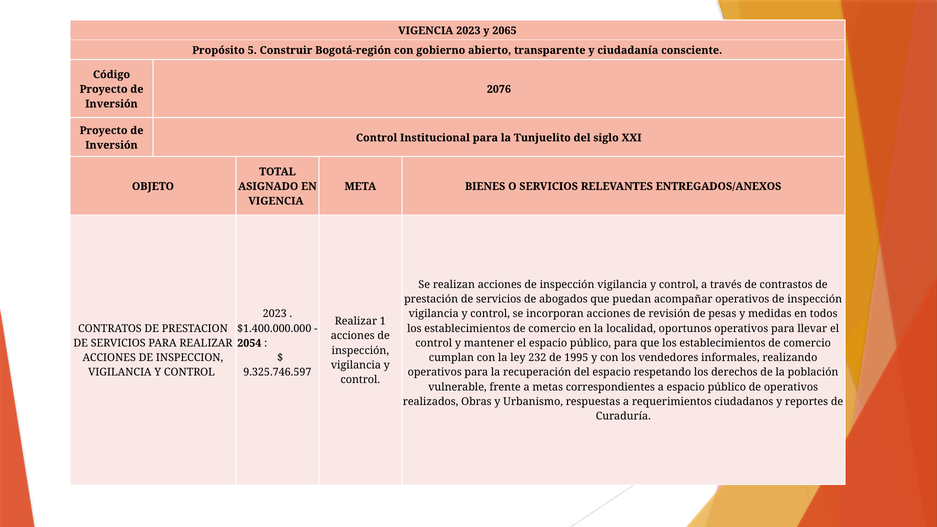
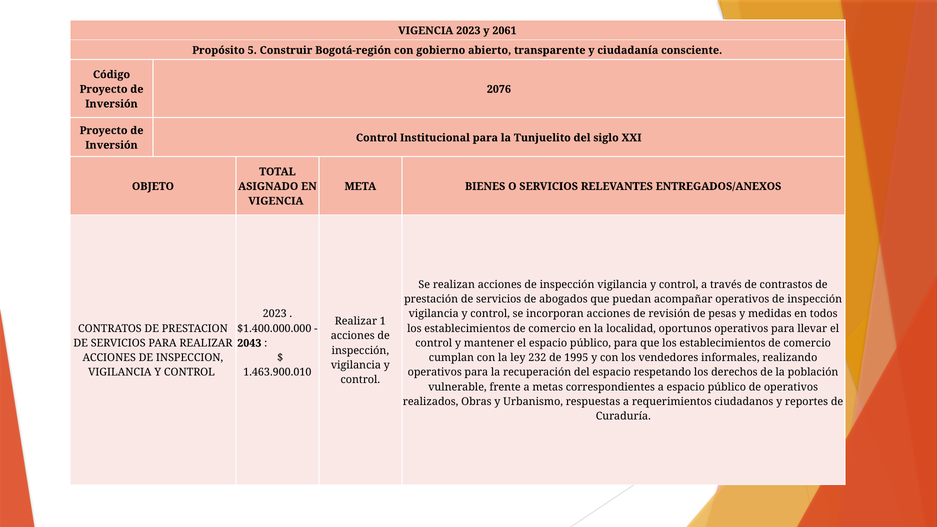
2065: 2065 -> 2061 (504, 31)
2054: 2054 -> 2043 (249, 343)
9.325.746.597: 9.325.746.597 -> 1.463.900.010 (277, 372)
